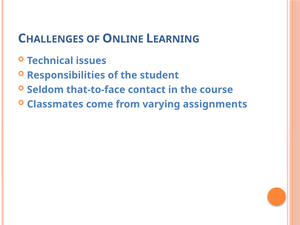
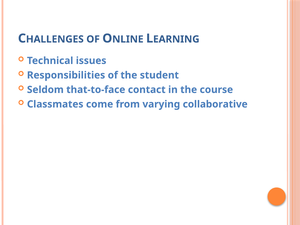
assignments: assignments -> collaborative (215, 104)
